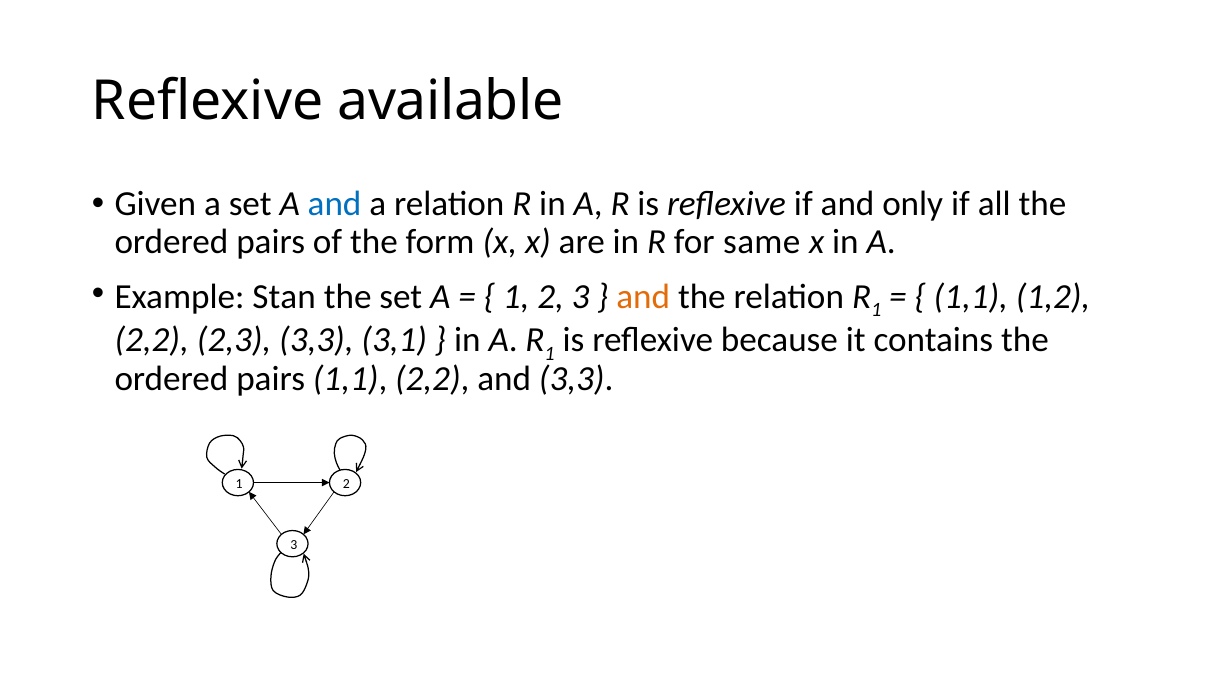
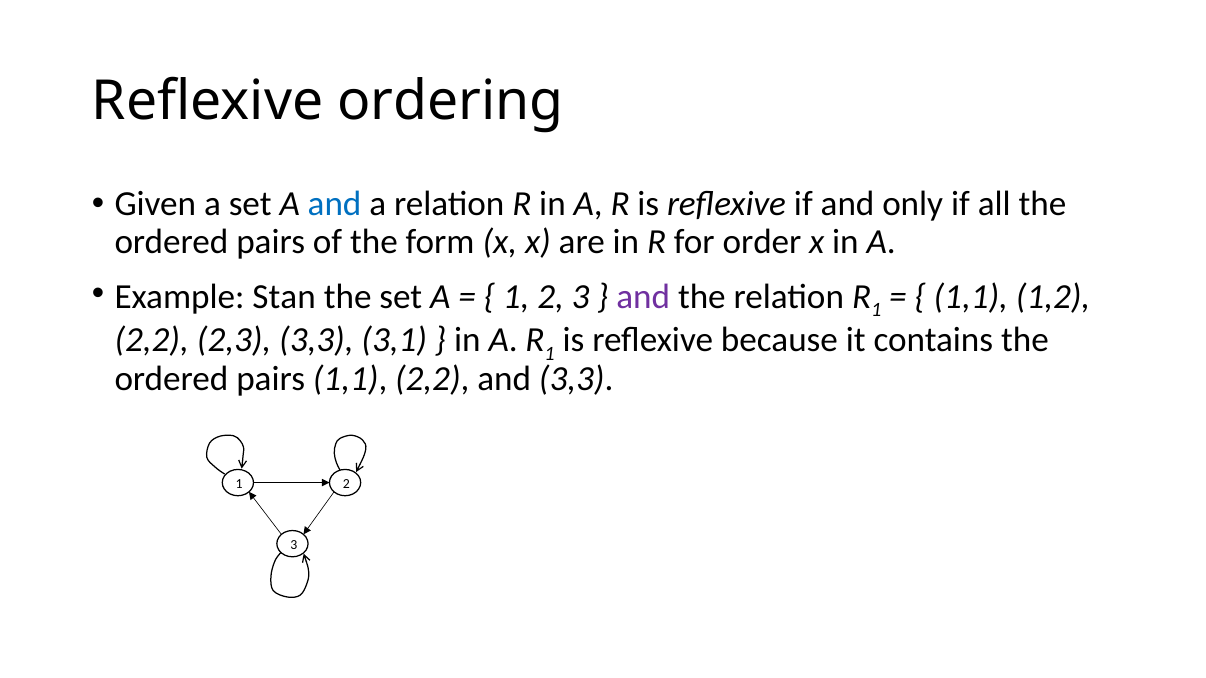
available: available -> ordering (450, 101)
same: same -> order (762, 242)
and colour: orange -> purple (643, 297)
